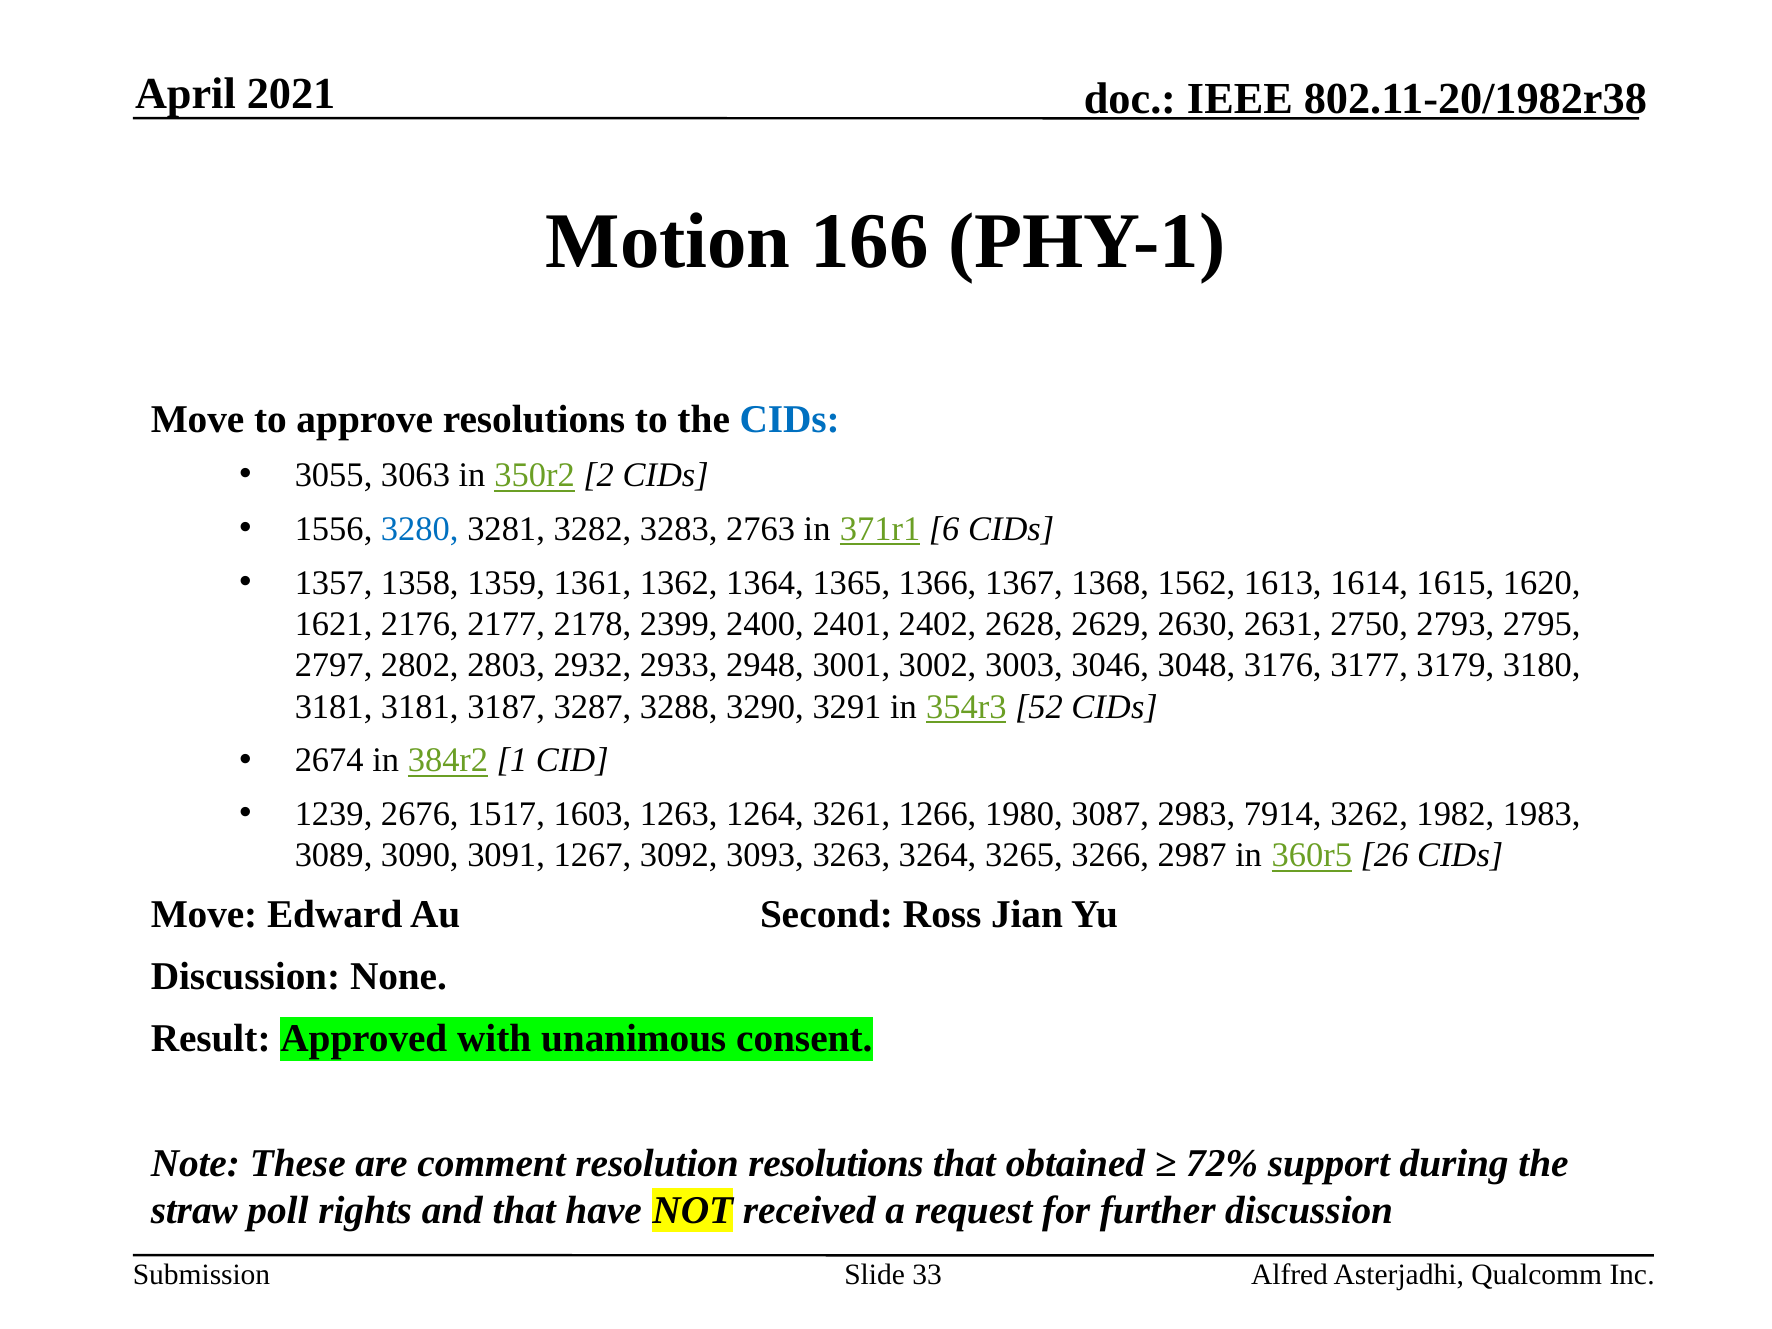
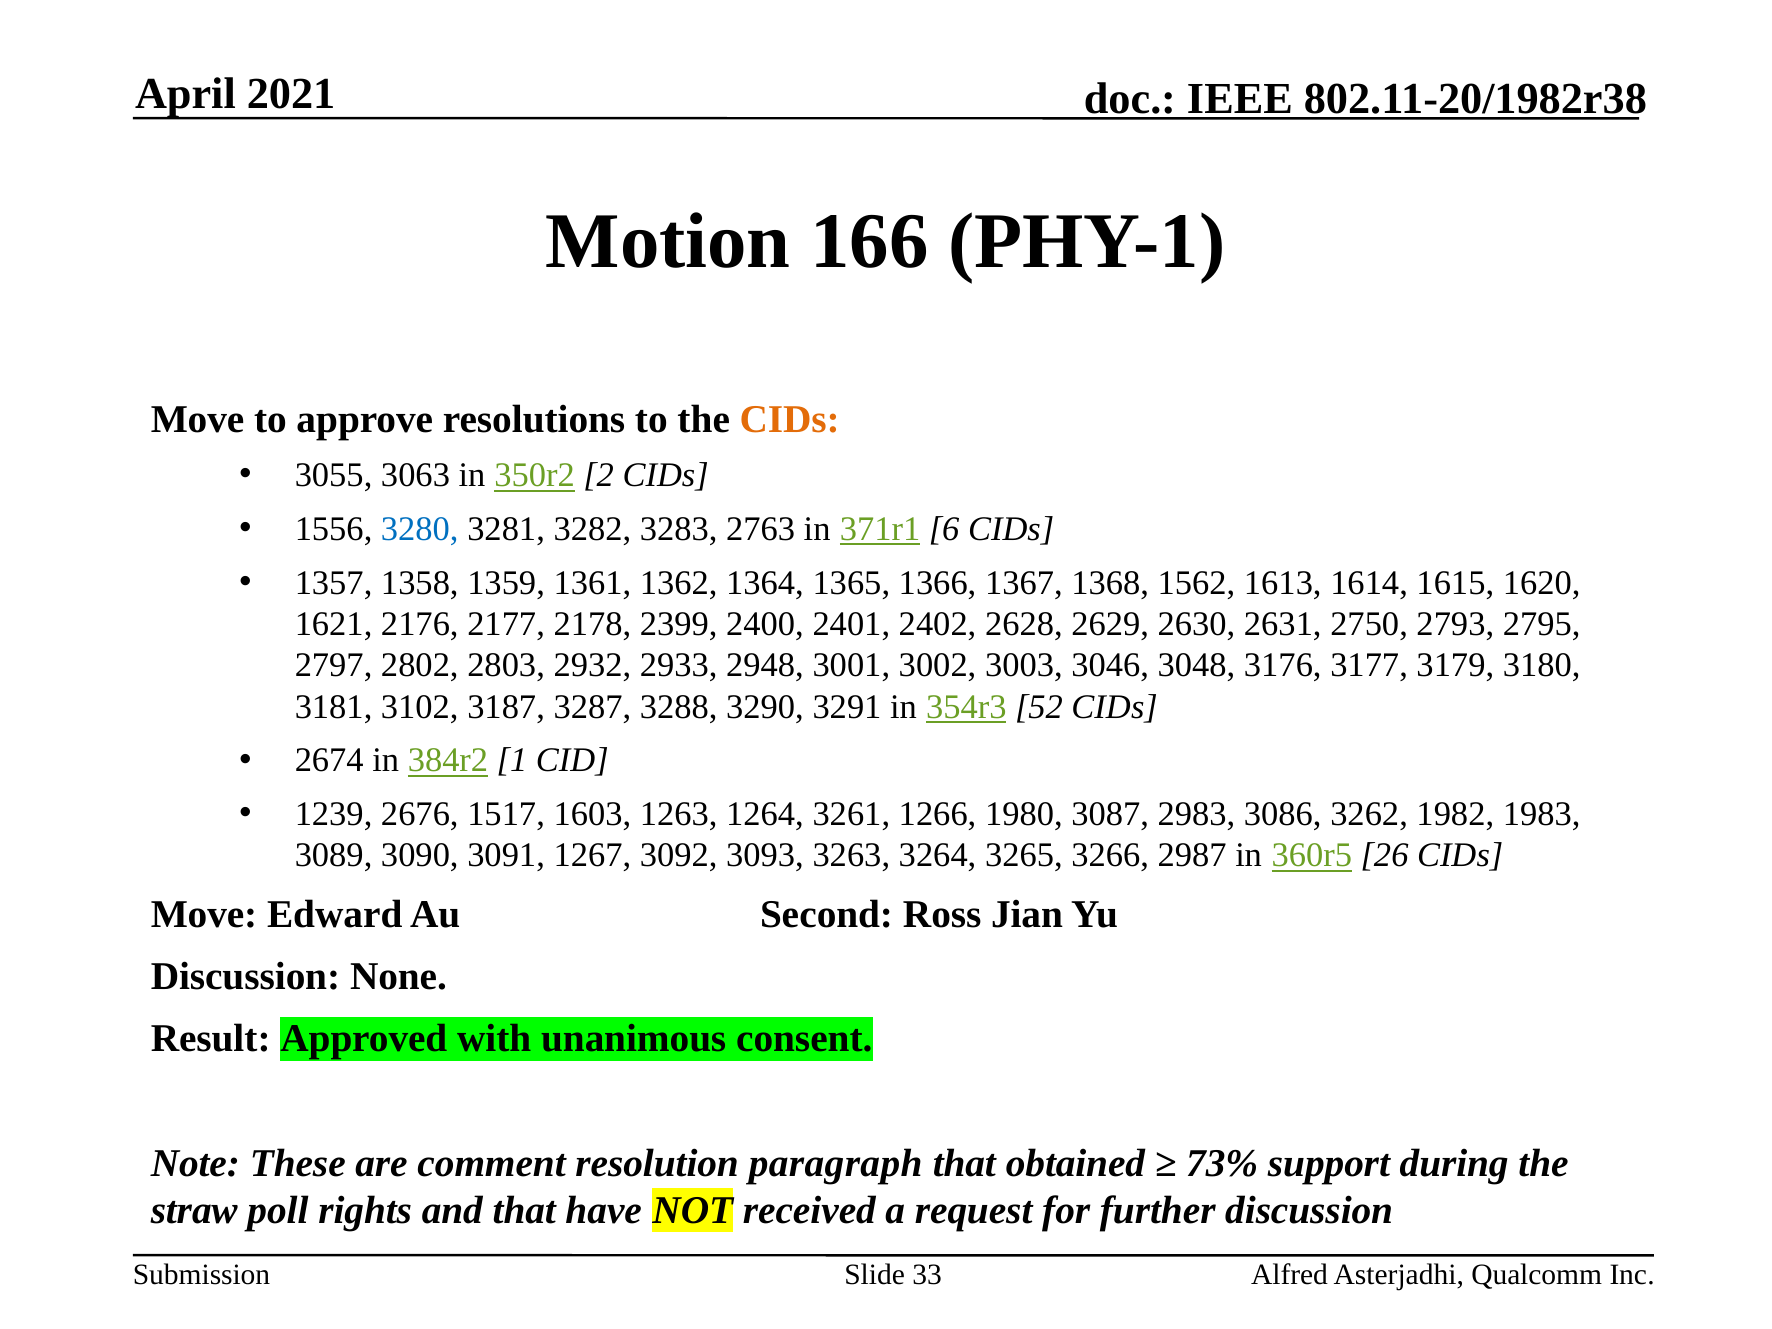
CIDs colour: blue -> orange (790, 419)
3181 3181: 3181 -> 3102 (420, 707)
7914: 7914 -> 3086 (1283, 814)
resolution resolutions: resolutions -> paragraph (836, 1163)
72%: 72% -> 73% (1222, 1163)
